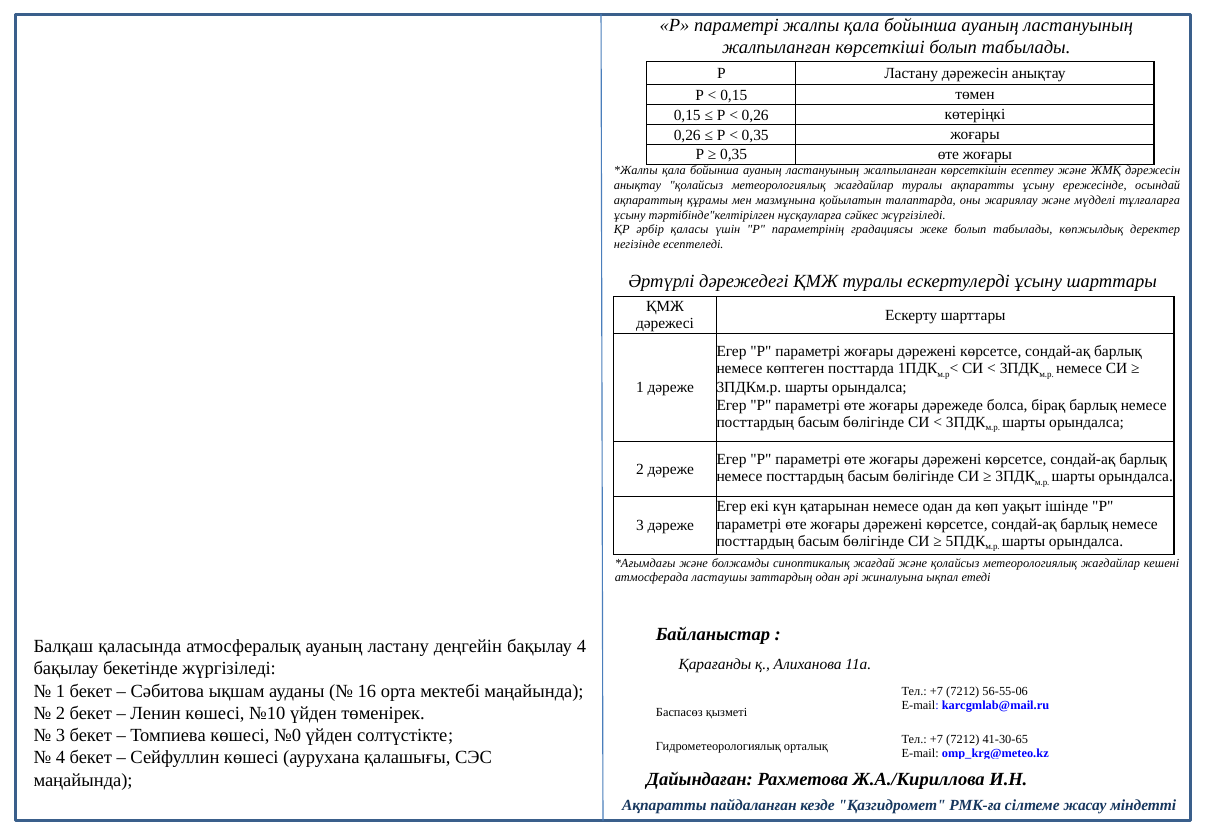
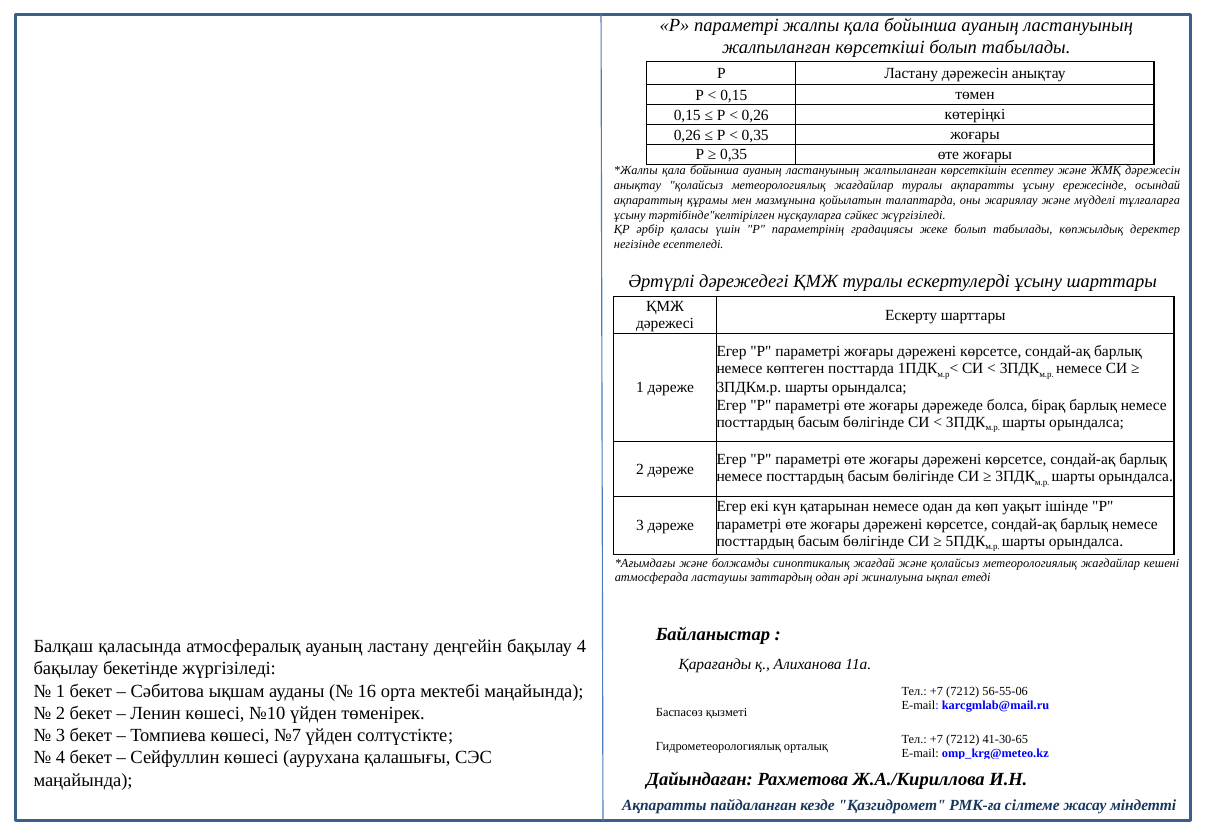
№0: №0 -> №7 (288, 735)
